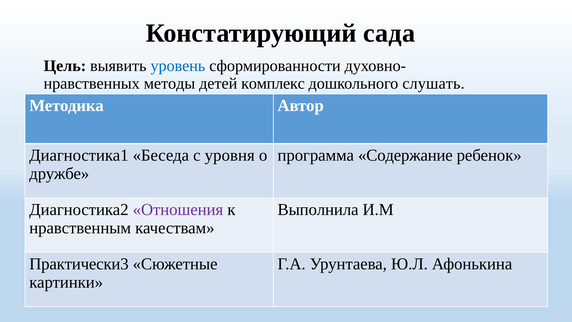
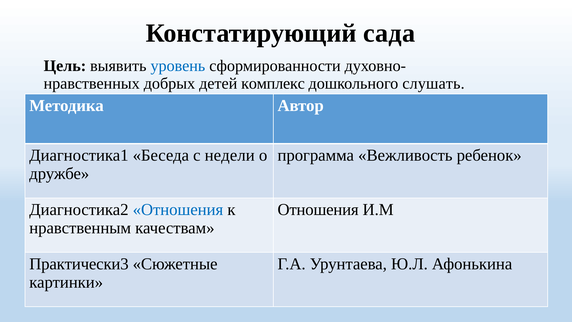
методы: методы -> добрых (169, 83)
уровня: уровня -> недели (230, 155)
Содержание: Содержание -> Вежливость (405, 155)
Отношения colour: purple -> blue (178, 209)
Выполнила: Выполнила -> Отношения (318, 209)
